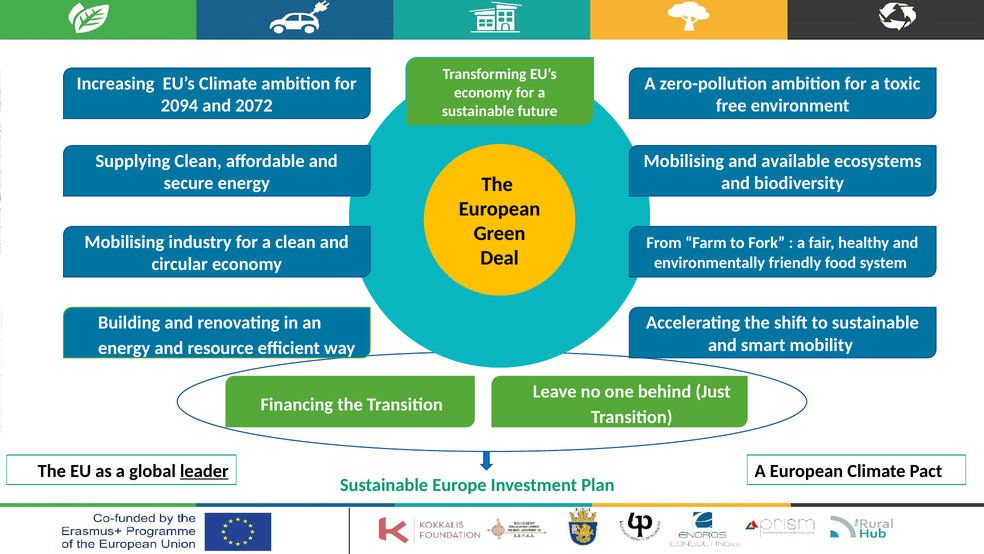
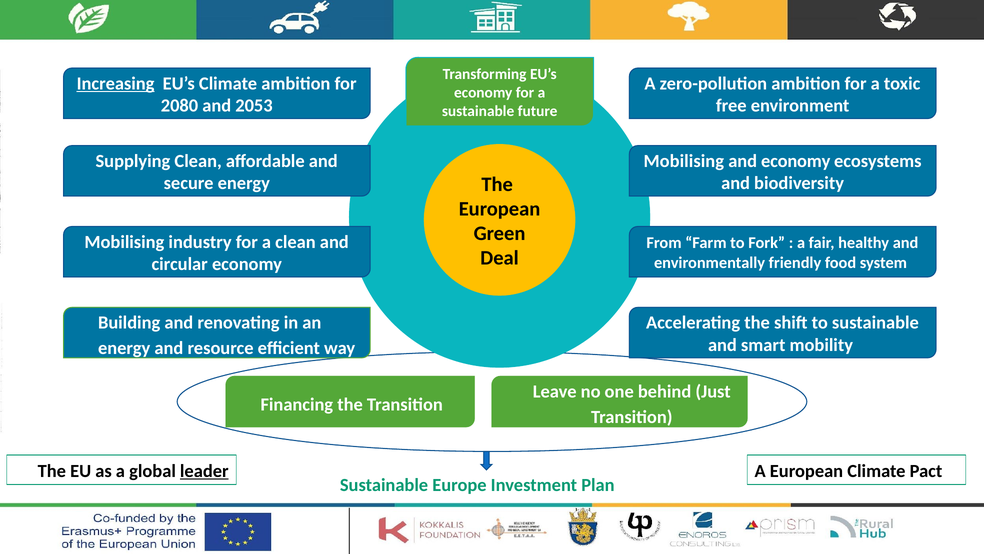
Increasing underline: none -> present (116, 83)
2094: 2094 -> 2080 (179, 106)
2072: 2072 -> 2053 (254, 106)
and available: available -> economy (796, 161)
